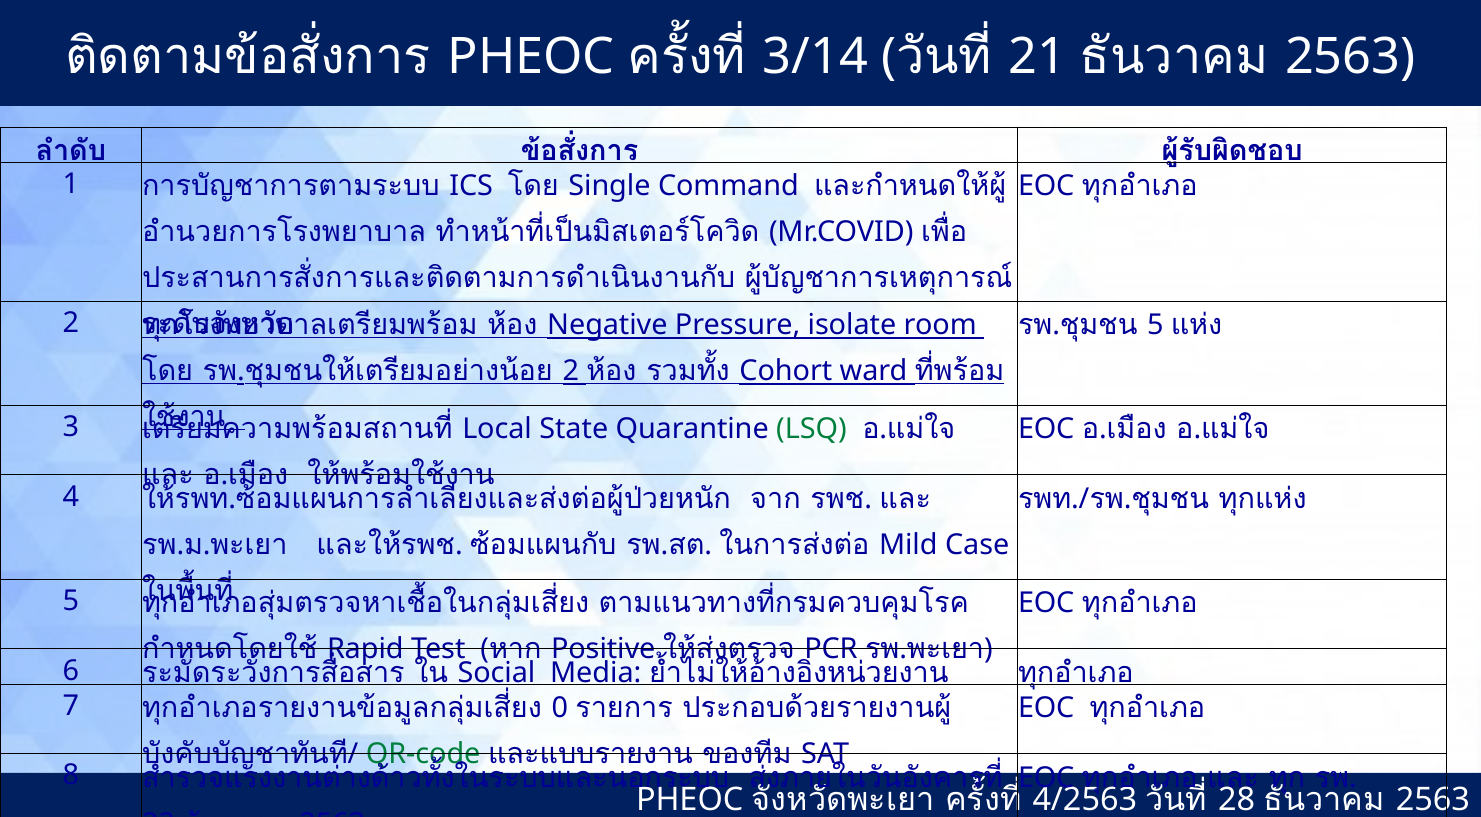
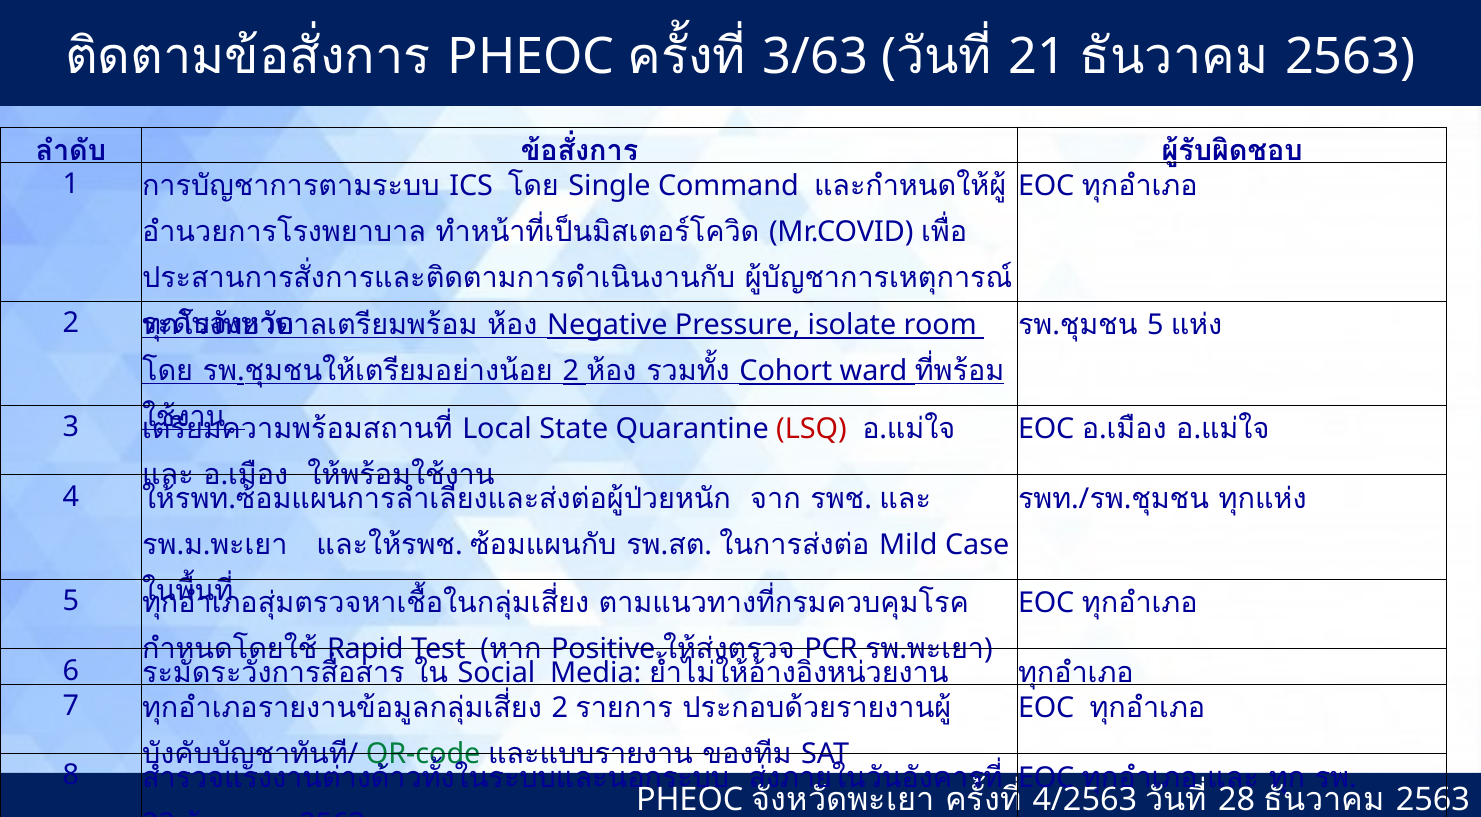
3/14: 3/14 -> 3/63 (816, 57)
LSQ colour: green -> red (811, 429)
0: 0 -> 2 (560, 708)
